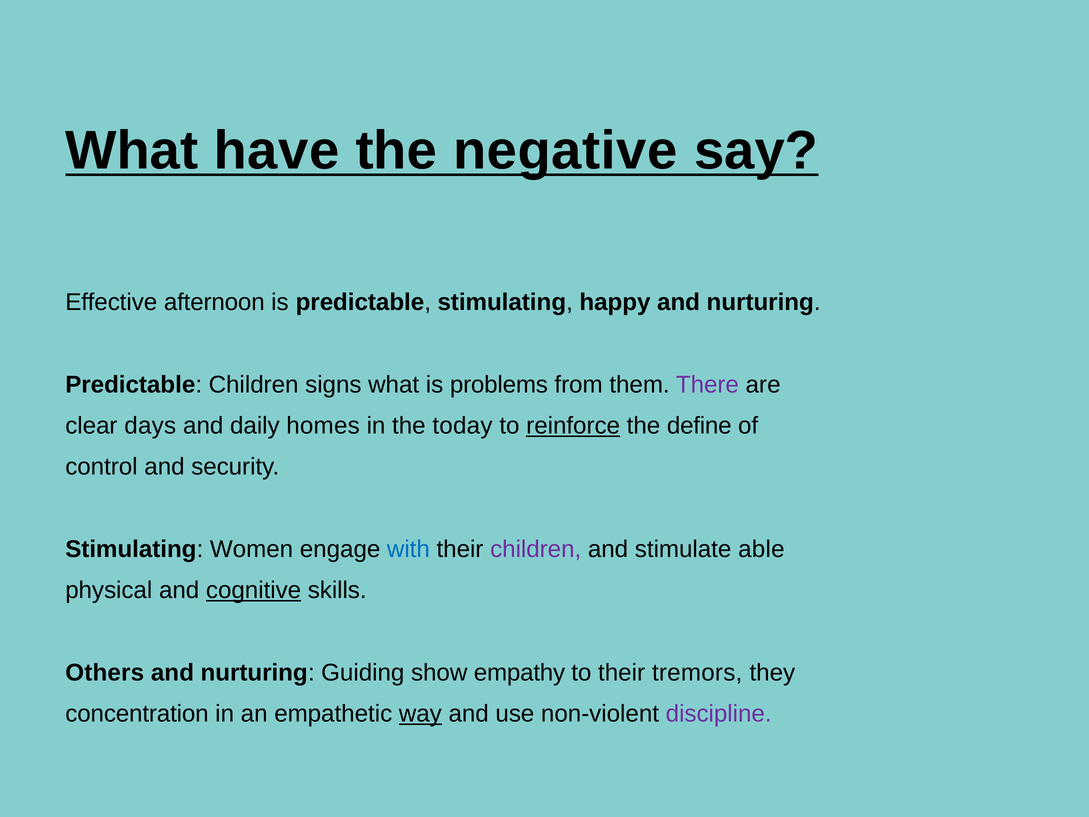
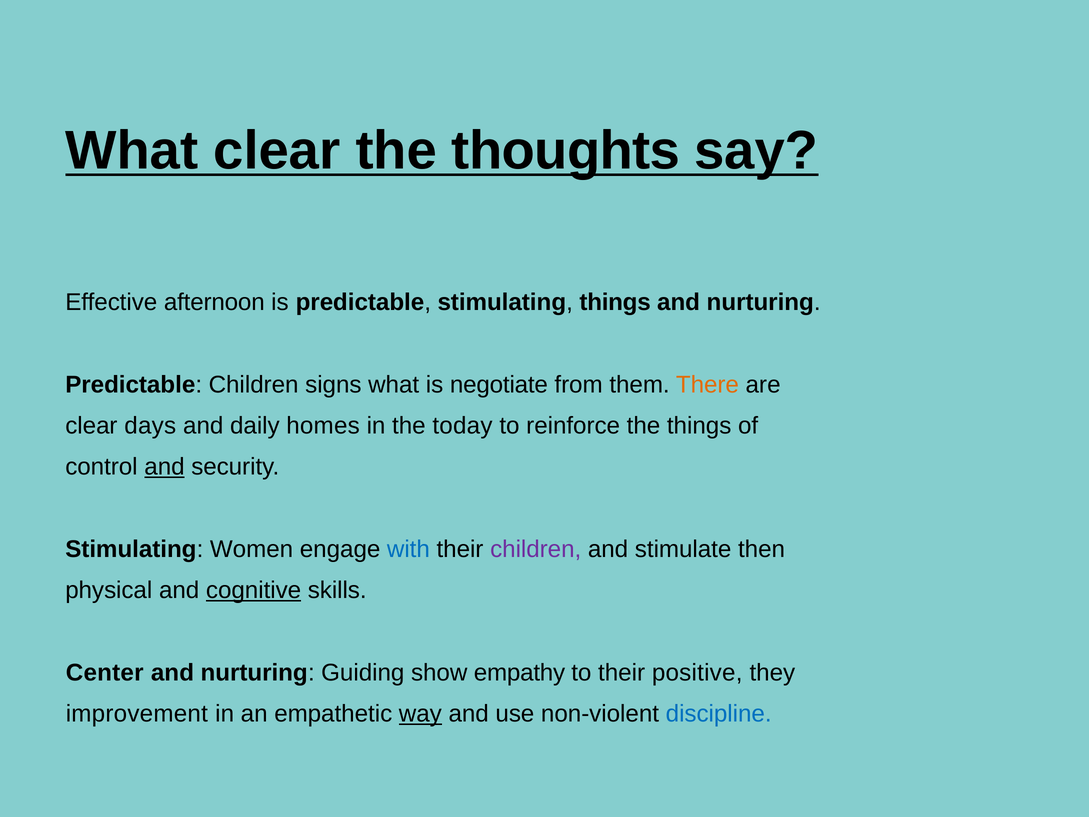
What have: have -> clear (277, 151)
negative: negative -> thoughts (566, 151)
stimulating happy: happy -> things (615, 302)
problems: problems -> negotiate (499, 385)
There colour: purple -> orange (707, 385)
reinforce underline: present -> none (573, 426)
the define: define -> things (699, 426)
and underline: none -> present (165, 467)
able: able -> then (762, 549)
Others: Others -> Center (105, 672)
tremors: tremors -> positive (697, 672)
concentration: concentration -> improvement (137, 714)
discipline colour: purple -> blue (719, 714)
